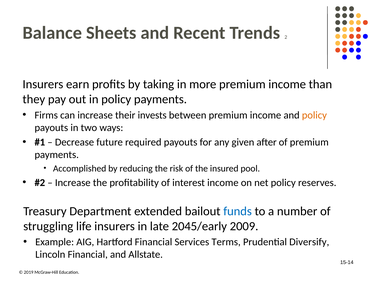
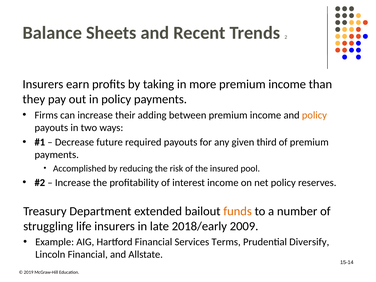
invests: invests -> adding (152, 115)
after: after -> third (267, 142)
funds colour: blue -> orange (238, 211)
2045/early: 2045/early -> 2018/early (199, 226)
